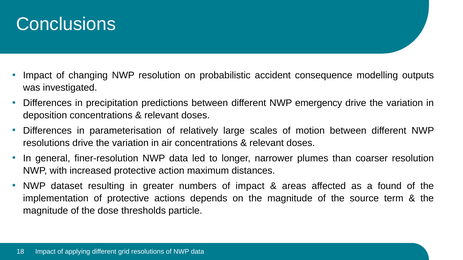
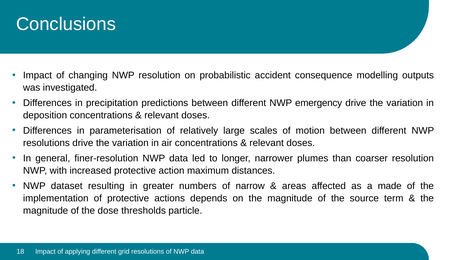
of impact: impact -> narrow (250, 186)
found: found -> made (390, 186)
